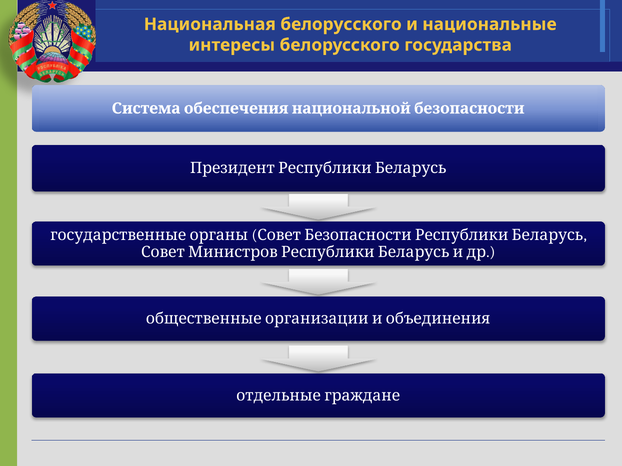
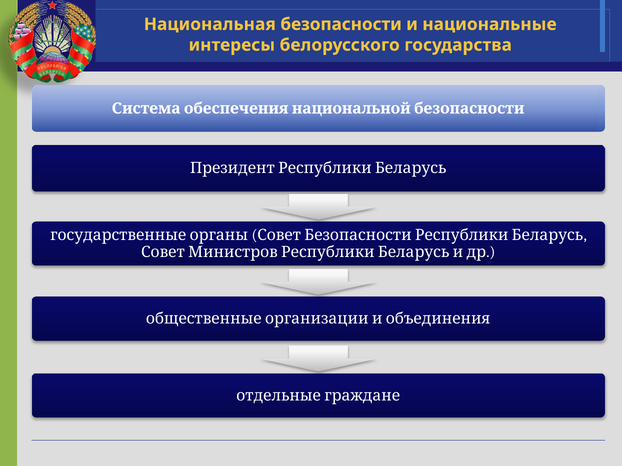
Национальная белорусского: белорусского -> безопасности (341, 24)
